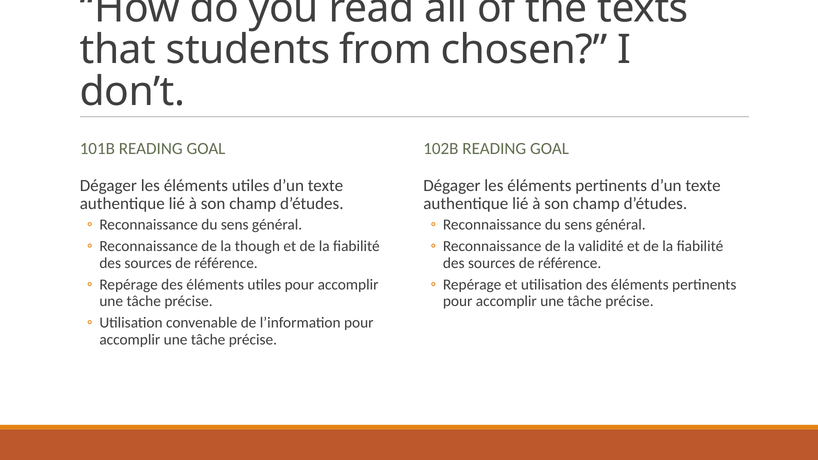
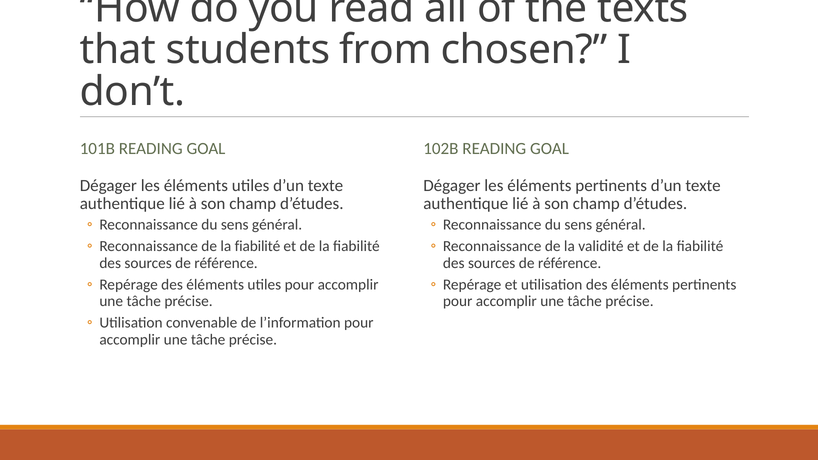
Reconnaissance de la though: though -> fiabilité (258, 246)
